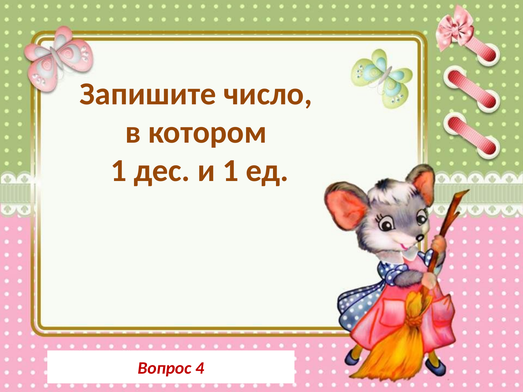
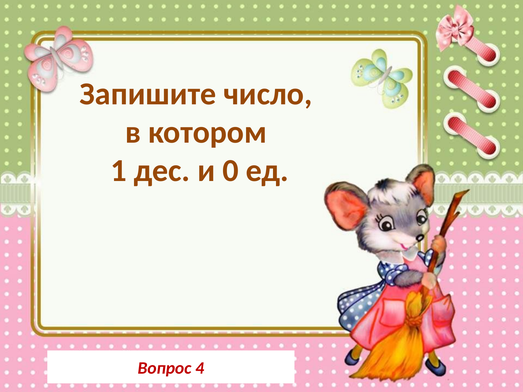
и 1: 1 -> 0 (231, 171)
